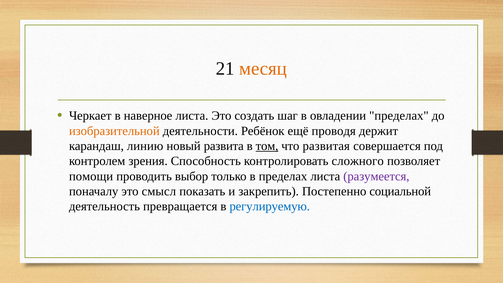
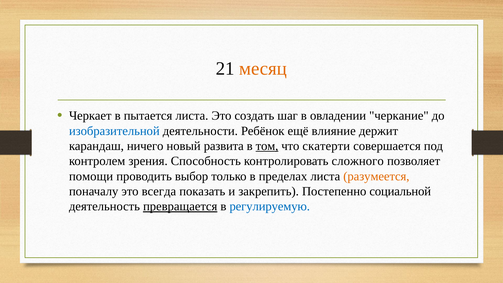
наверное: наверное -> пытается (148, 116)
овладении пределах: пределах -> черкание (399, 116)
изобразительной colour: orange -> blue (114, 131)
проводя: проводя -> влияние (334, 131)
линию: линию -> ничего (145, 146)
развитая: развитая -> скатерти (326, 146)
разумеется colour: purple -> orange (376, 176)
смысл: смысл -> всегда (159, 191)
превращается underline: none -> present (180, 206)
